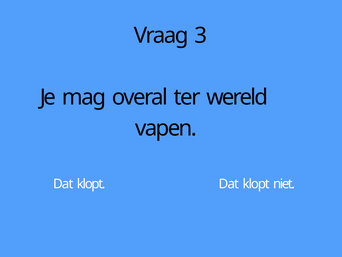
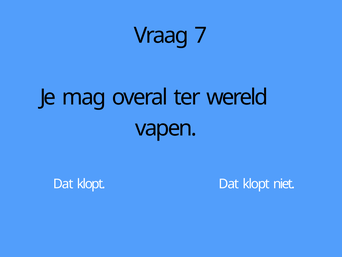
3: 3 -> 7 (201, 36)
